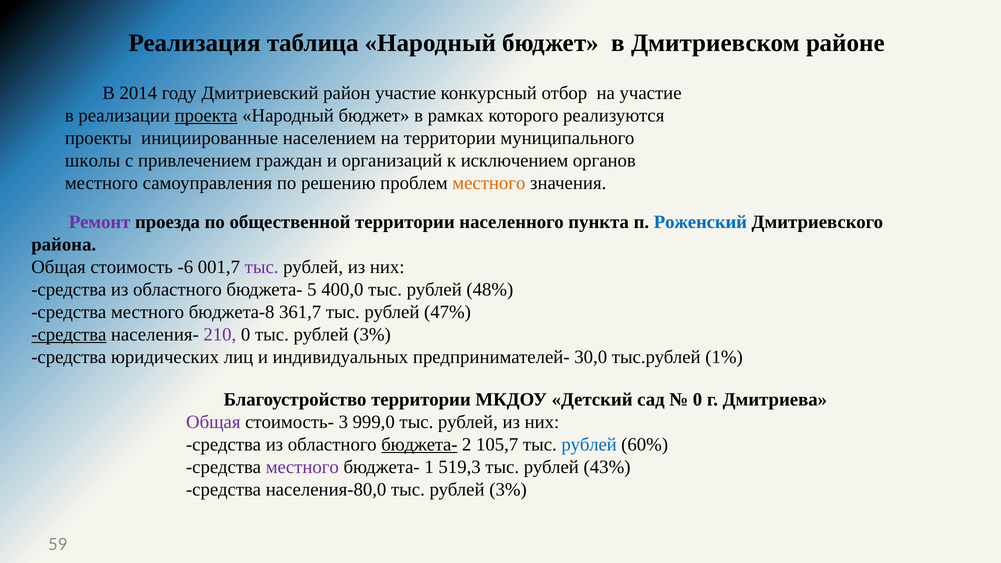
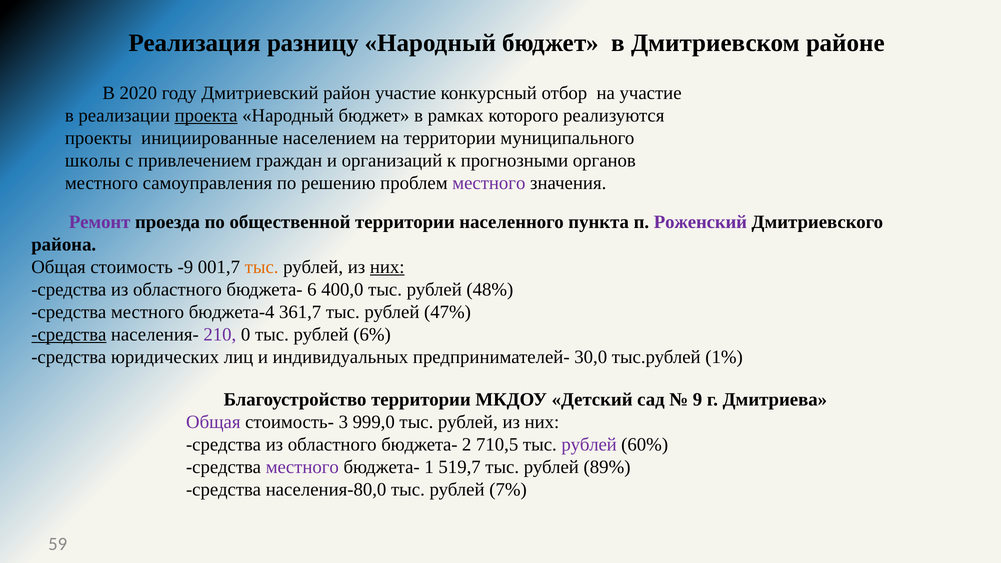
таблица: таблица -> разницу (313, 43)
2014: 2014 -> 2020 (138, 93)
исключением: исключением -> прогнозными (514, 160)
местного colour: orange -> purple (489, 183)
Роженский colour: blue -> purple (700, 222)
-6: -6 -> -9 (185, 267)
тыс colour: purple -> orange (262, 267)
них underline: none -> present (387, 267)
5: 5 -> 6 (312, 290)
бюджета-8: бюджета-8 -> бюджета-4 (232, 312)
0 тыс рублей 3%: 3% -> 6% (372, 335)
0: 0 -> 9 (698, 399)
бюджета- underline: present -> none (419, 444)
105,7: 105,7 -> 710,5 (497, 444)
рублей colour: blue -> purple (589, 444)
519,3: 519,3 -> 519,7 (460, 467)
43%: 43% -> 89% (607, 467)
населения-80,0 тыс рублей 3%: 3% -> 7% (508, 489)
